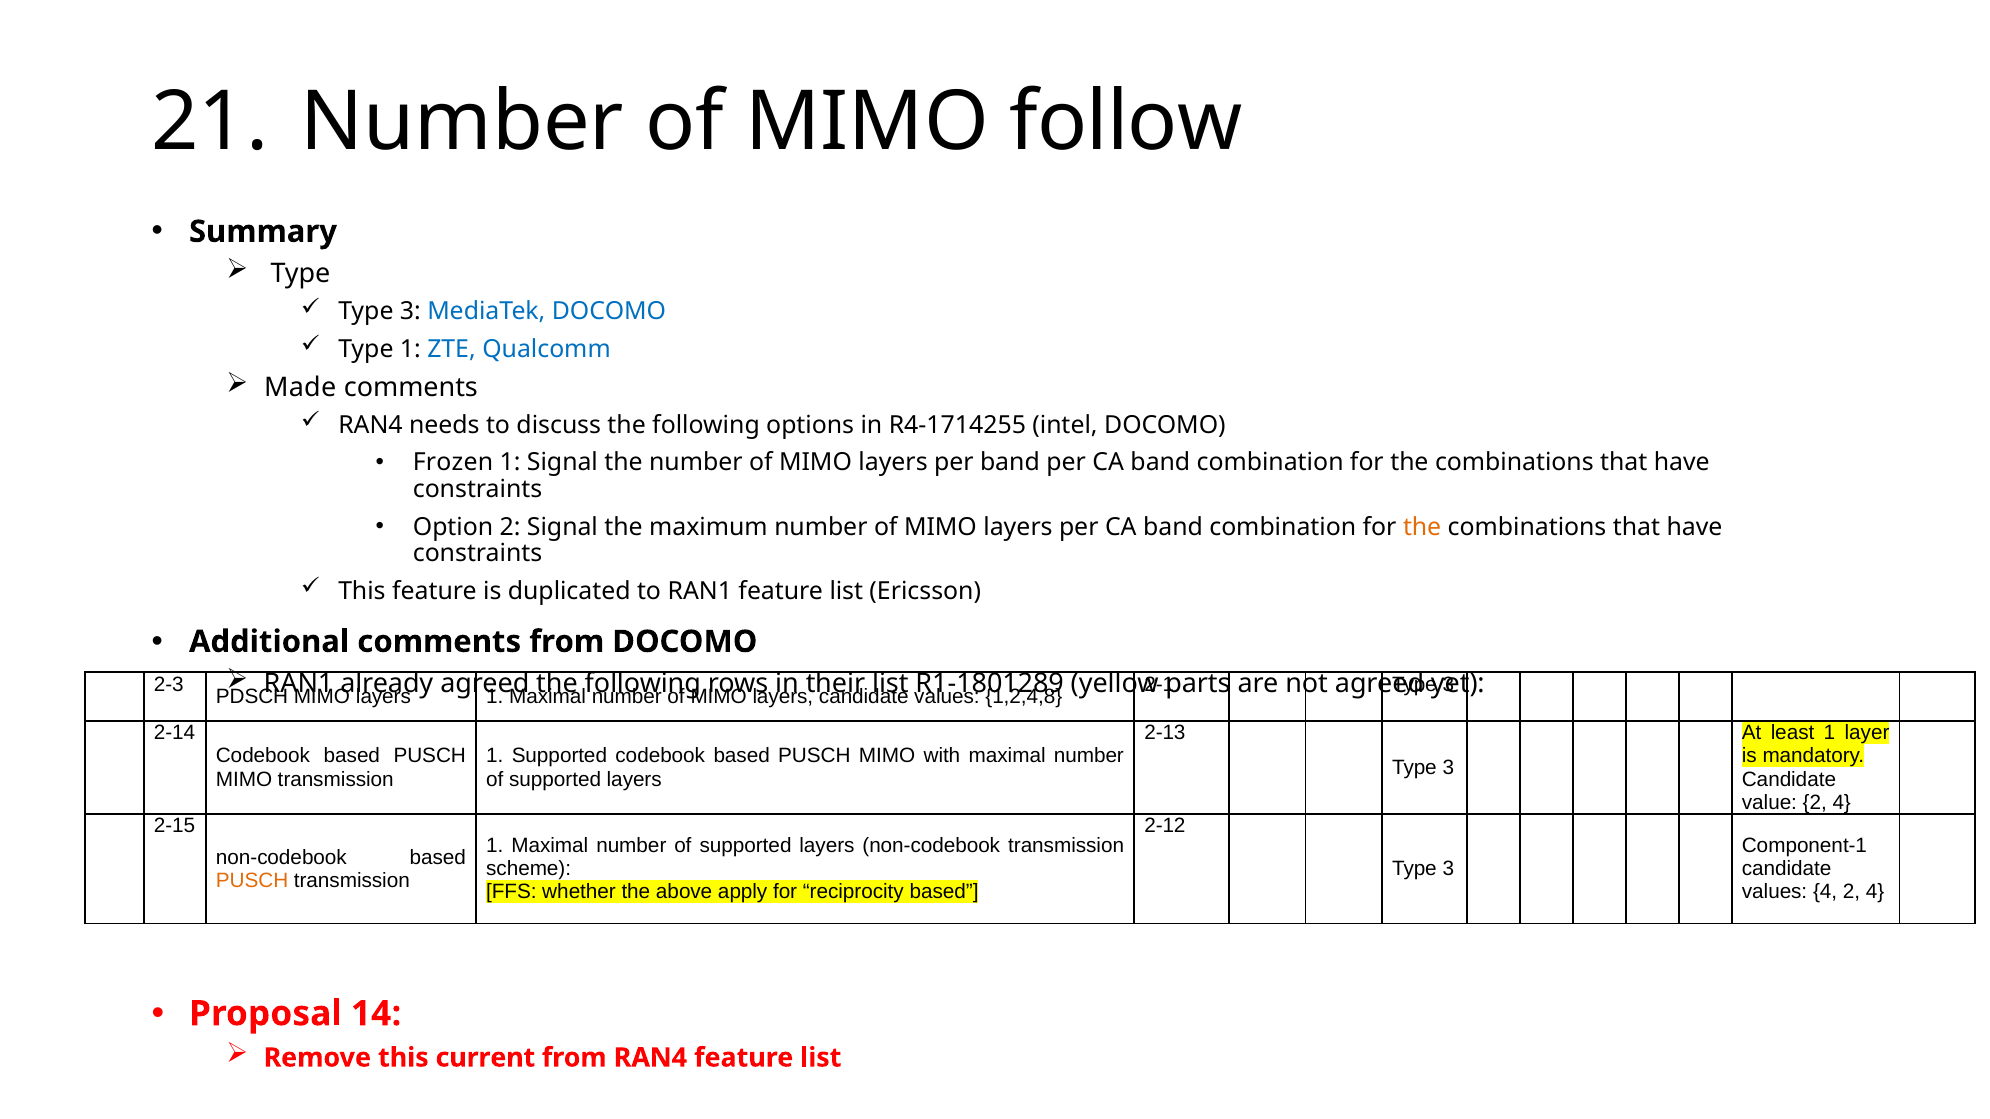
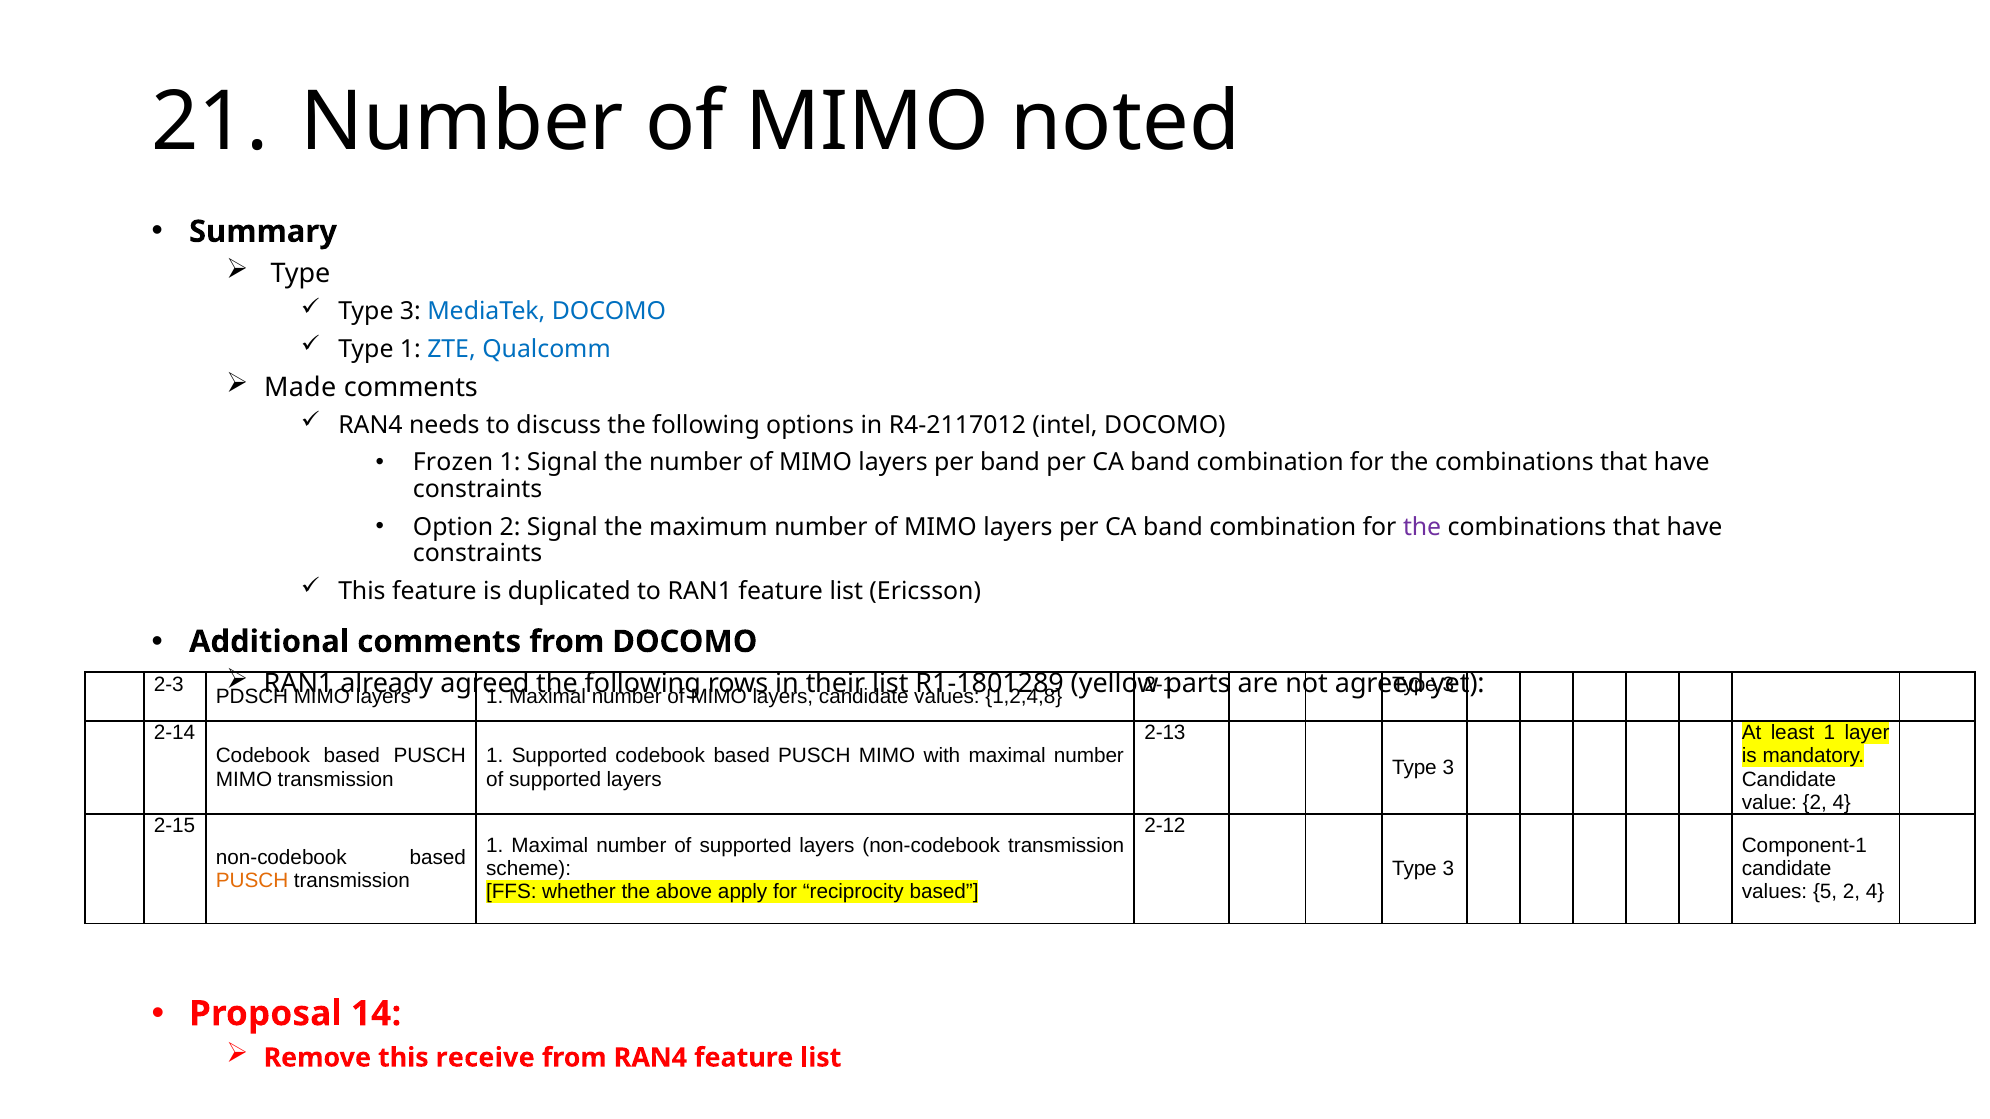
follow: follow -> noted (1125, 122)
R4-1714255: R4-1714255 -> R4-2117012 (957, 426)
the colour: orange -> purple (1422, 527)
values 4: 4 -> 5 (1825, 892)
current: current -> receive (485, 1058)
